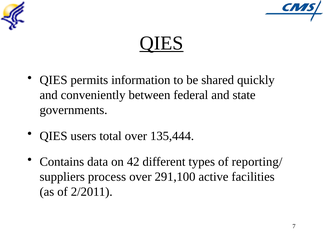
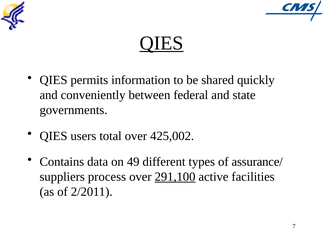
135,444: 135,444 -> 425,002 (172, 136)
42: 42 -> 49 (133, 162)
reporting/: reporting/ -> assurance/ (257, 162)
291,100 underline: none -> present (175, 177)
